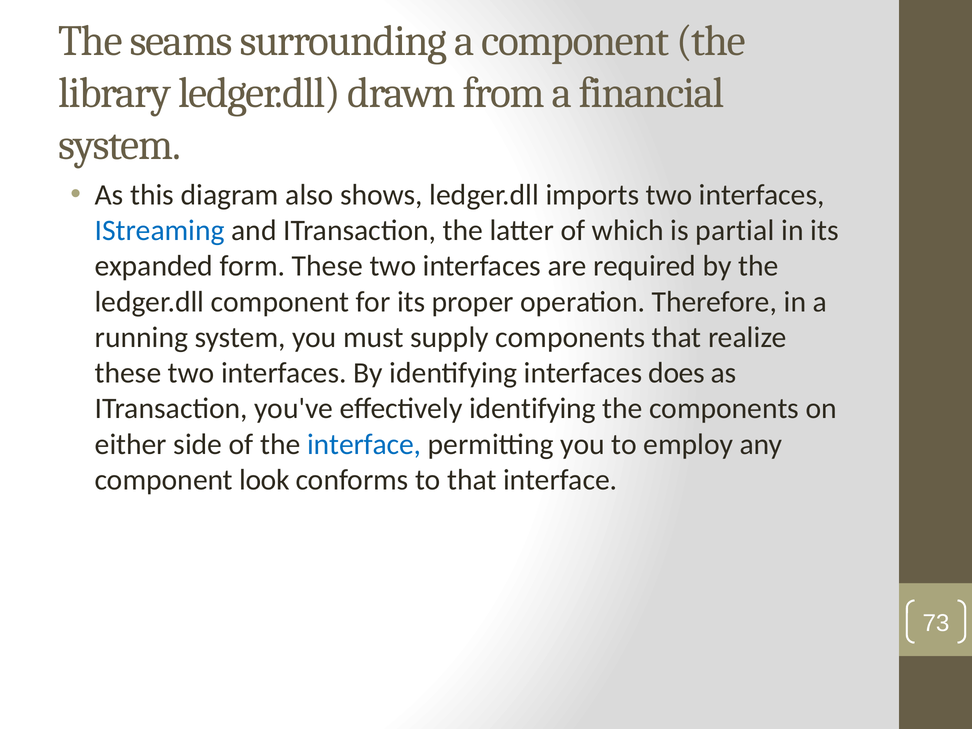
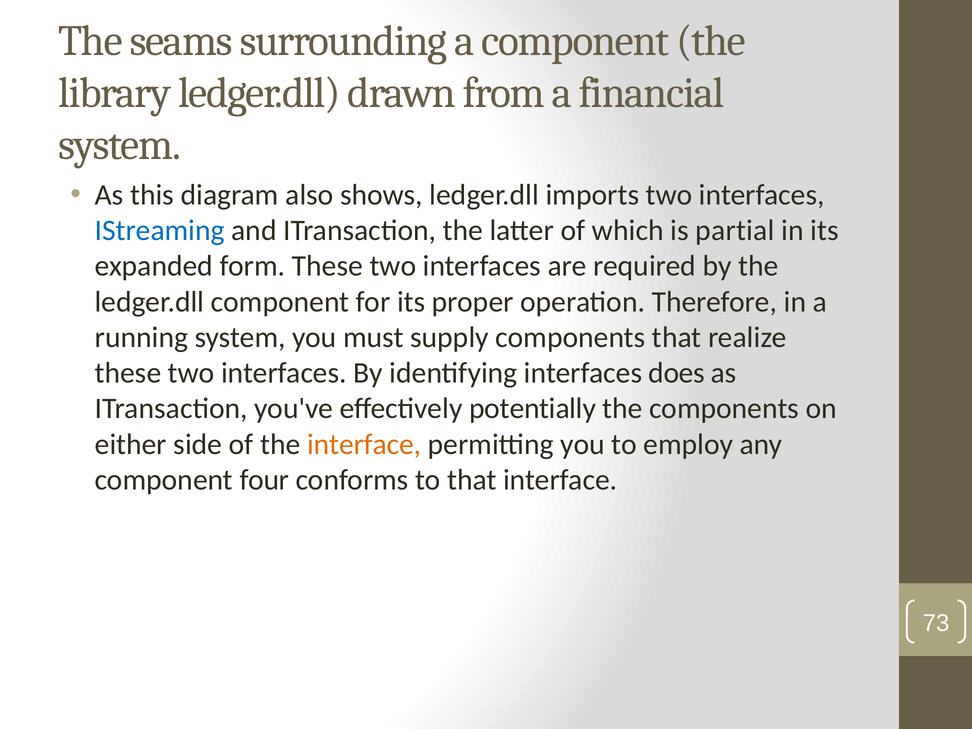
effectively identifying: identifying -> potentially (533, 409)
interface colour: blue -> orange (364, 444)
look: look -> four (264, 480)
